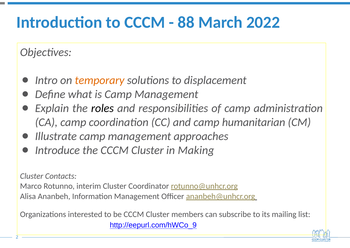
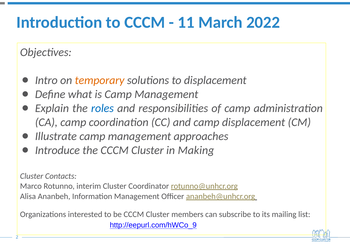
88: 88 -> 11 (186, 22)
roles colour: black -> blue (102, 108)
camp humanitarian: humanitarian -> displacement (254, 122)
